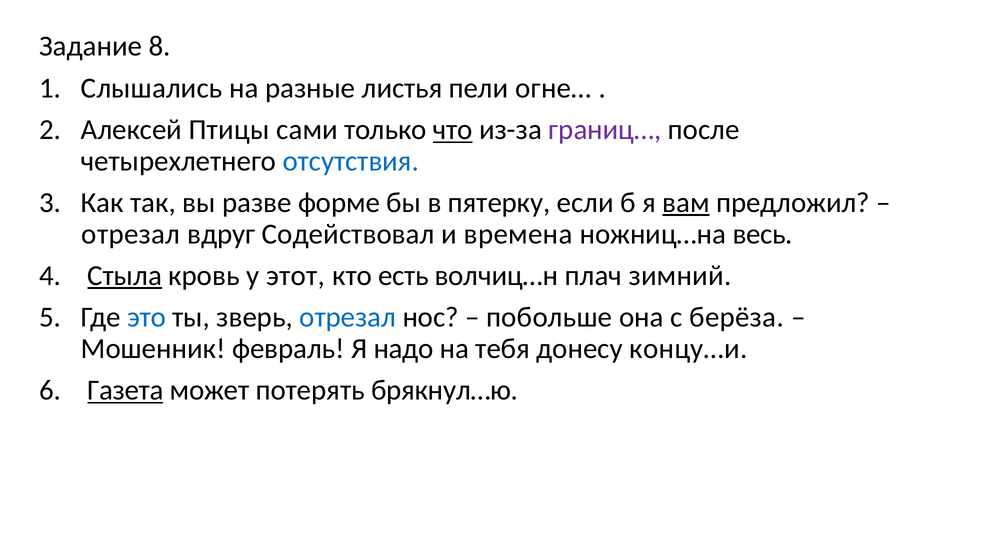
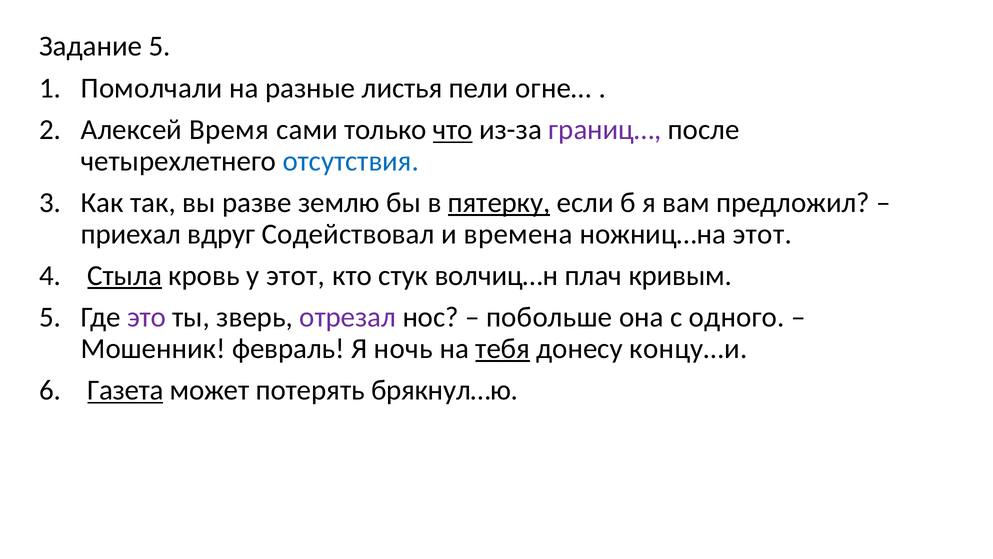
Задание 8: 8 -> 5 (159, 46)
Слышались: Слышались -> Помолчали (152, 88)
Птицы: Птицы -> Время (229, 130)
форме: форме -> землю (339, 202)
пятерку underline: none -> present (499, 202)
вам underline: present -> none (686, 202)
отрезал: отрезал -> приехал (131, 234)
ножниц…на весь: весь -> этот (762, 234)
есть: есть -> стук (403, 275)
зимний: зимний -> кривым (680, 275)
это colour: blue -> purple (146, 317)
отрезал colour: blue -> purple (348, 317)
берёза: берёза -> одного (737, 317)
надо: надо -> ночь (403, 348)
тебя underline: none -> present (503, 348)
